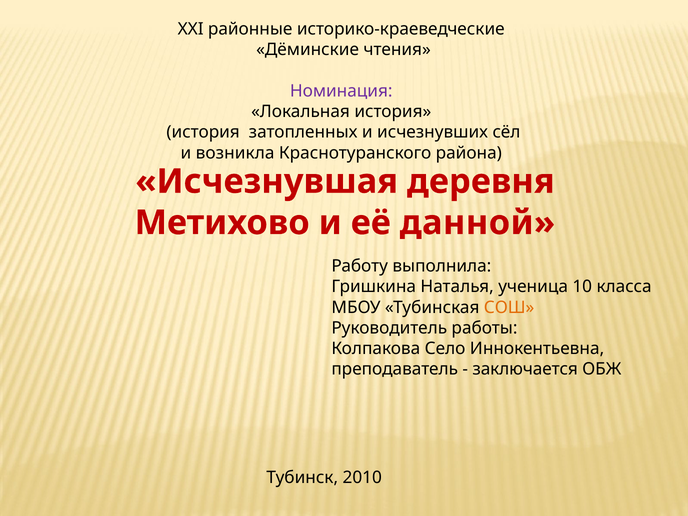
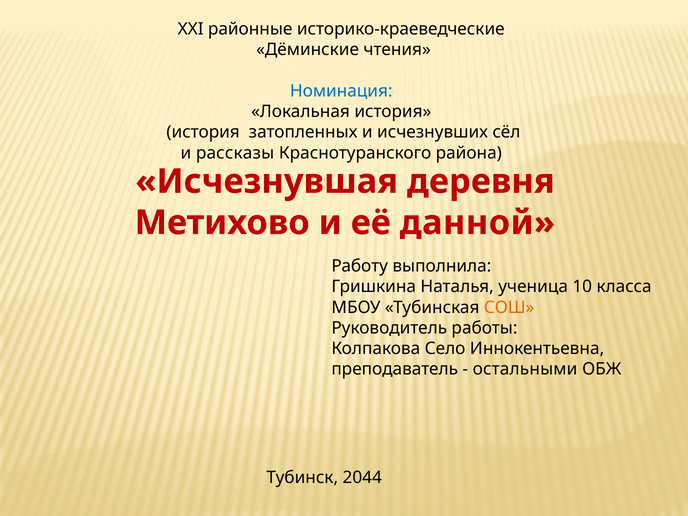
Номинация colour: purple -> blue (341, 91)
возникла: возникла -> рассказы (235, 153)
заключается: заключается -> остальными (525, 369)
2010: 2010 -> 2044 (362, 478)
